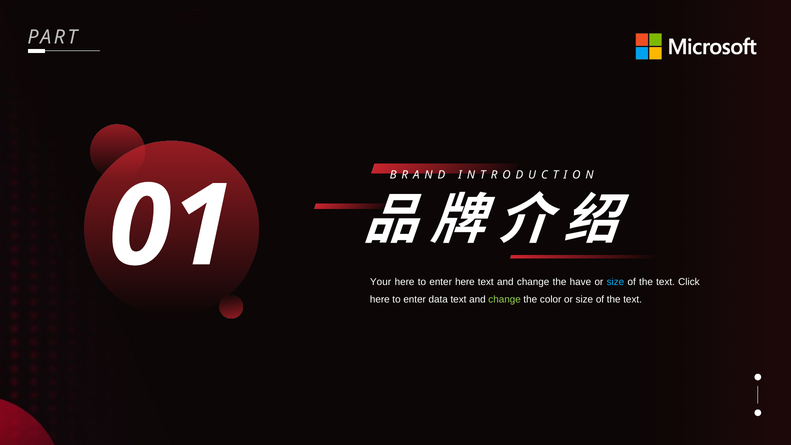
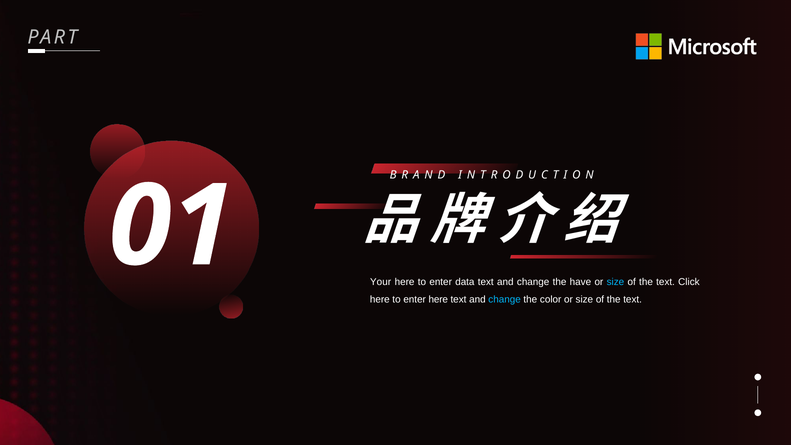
enter here: here -> data (465, 282)
enter data: data -> here (438, 300)
change colour: light green -> light blue (505, 300)
